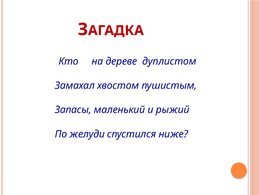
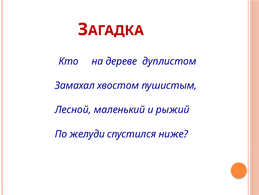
Запасы: Запасы -> Лесной (73, 109)
